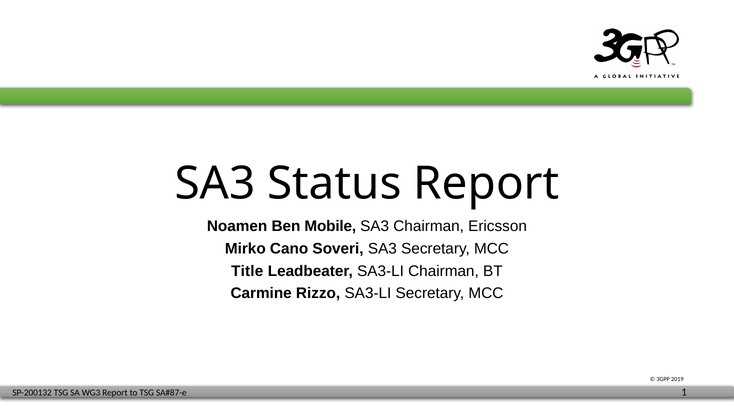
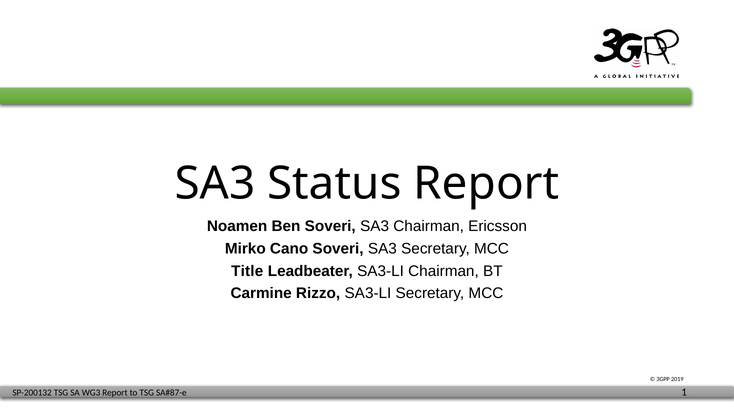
Ben Mobile: Mobile -> Soveri (330, 226)
